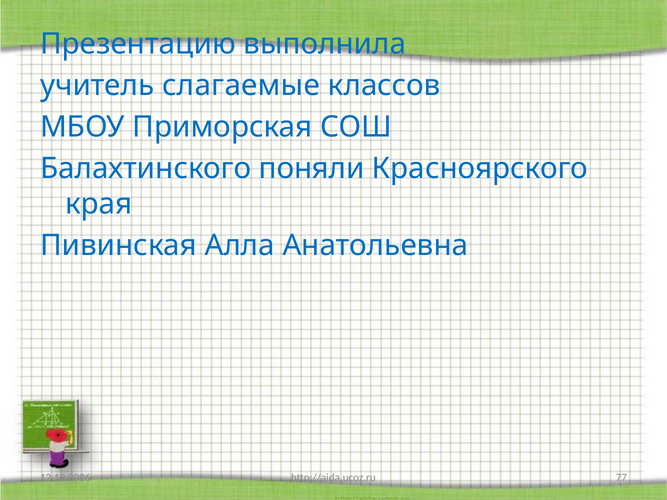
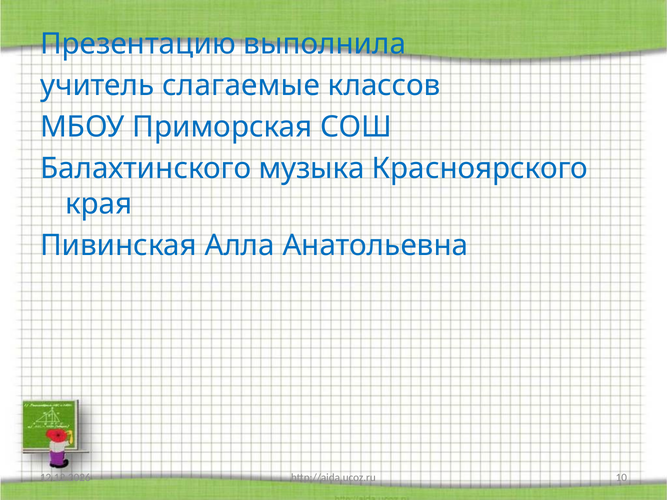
поняли: поняли -> музыка (312, 169)
77: 77 -> 10 (621, 478)
